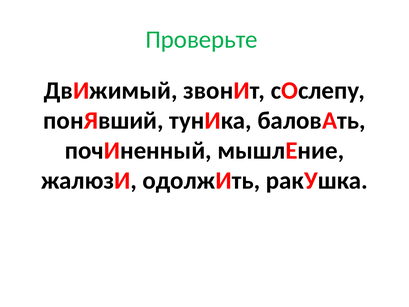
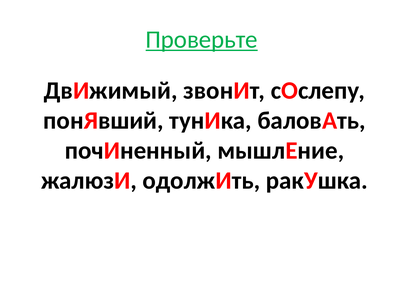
Проверьте underline: none -> present (202, 40)
